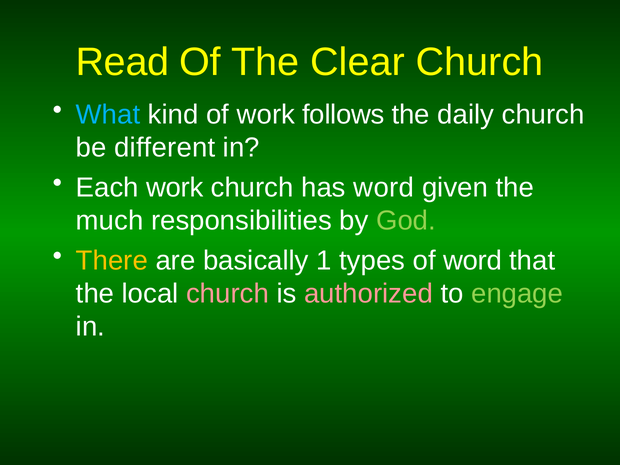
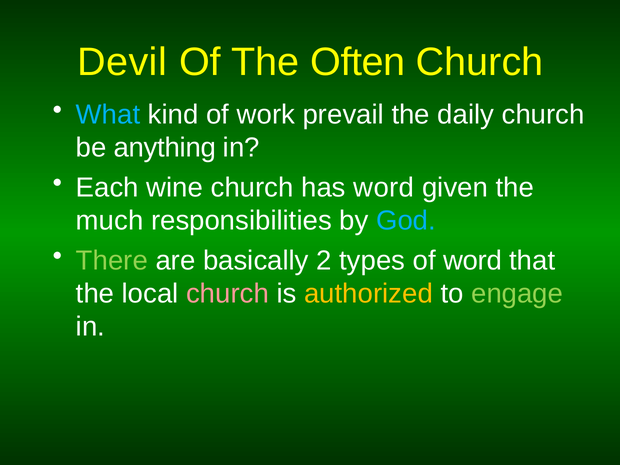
Read: Read -> Devil (122, 62)
Clear: Clear -> Often (358, 62)
follows: follows -> prevail (343, 115)
different: different -> anything (165, 148)
Each work: work -> wine (175, 188)
God colour: light green -> light blue (406, 221)
There colour: yellow -> light green (112, 261)
1: 1 -> 2 (324, 261)
authorized colour: pink -> yellow (368, 294)
